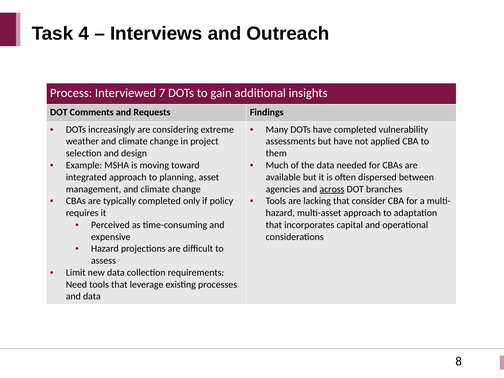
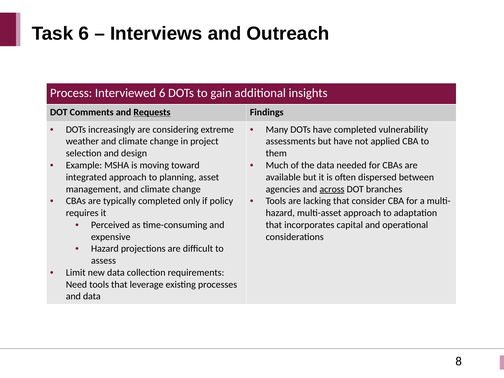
Task 4: 4 -> 6 (84, 34)
Interviewed 7: 7 -> 6 (162, 93)
Requests underline: none -> present (152, 112)
